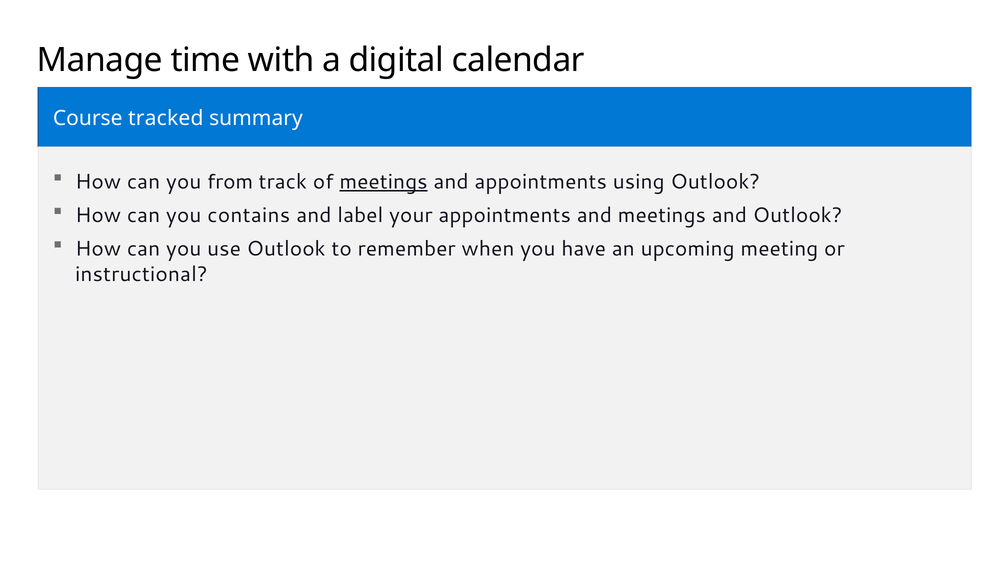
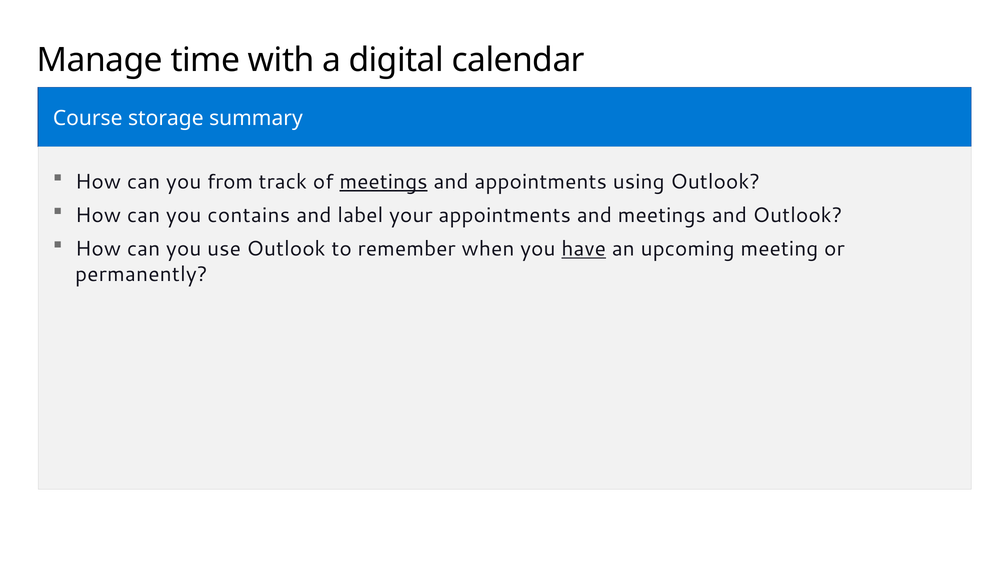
tracked: tracked -> storage (166, 119)
have underline: none -> present (584, 249)
instructional: instructional -> permanently (141, 274)
